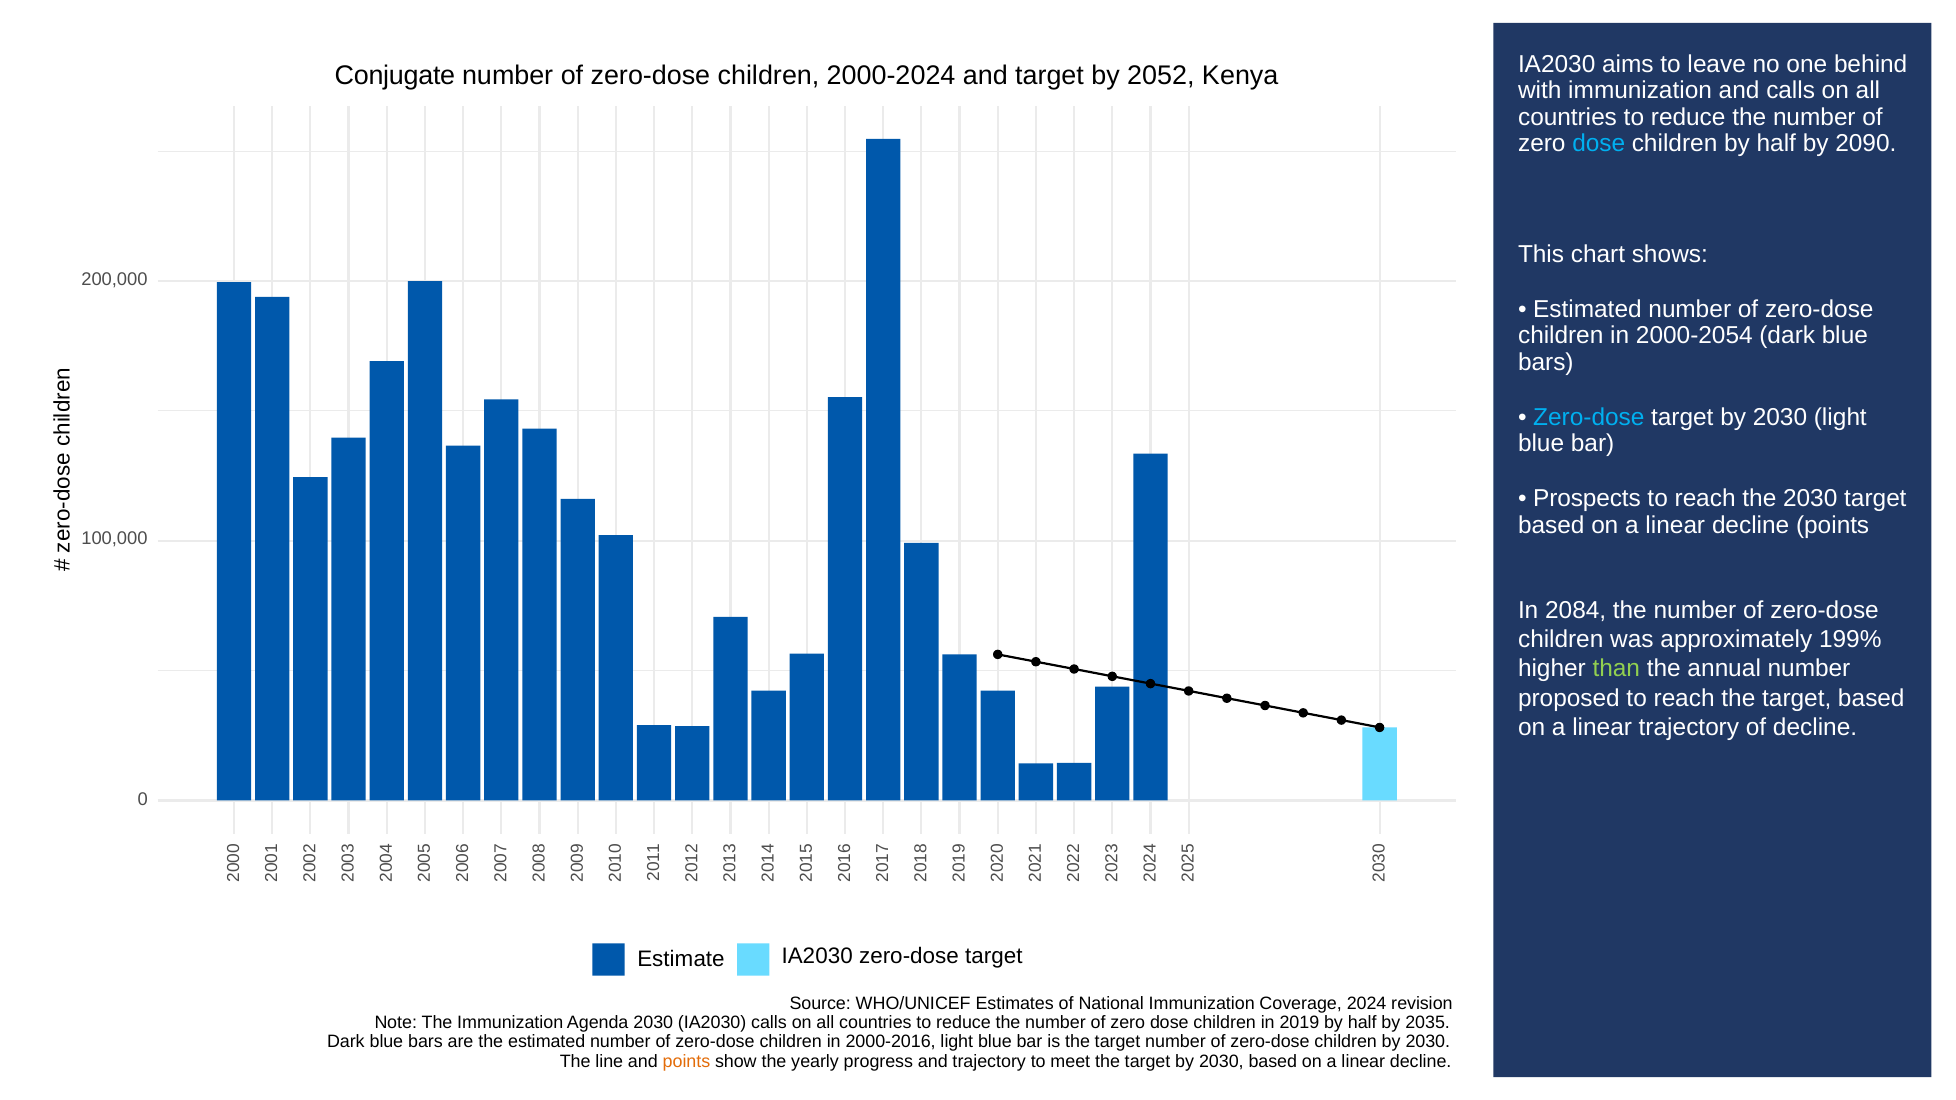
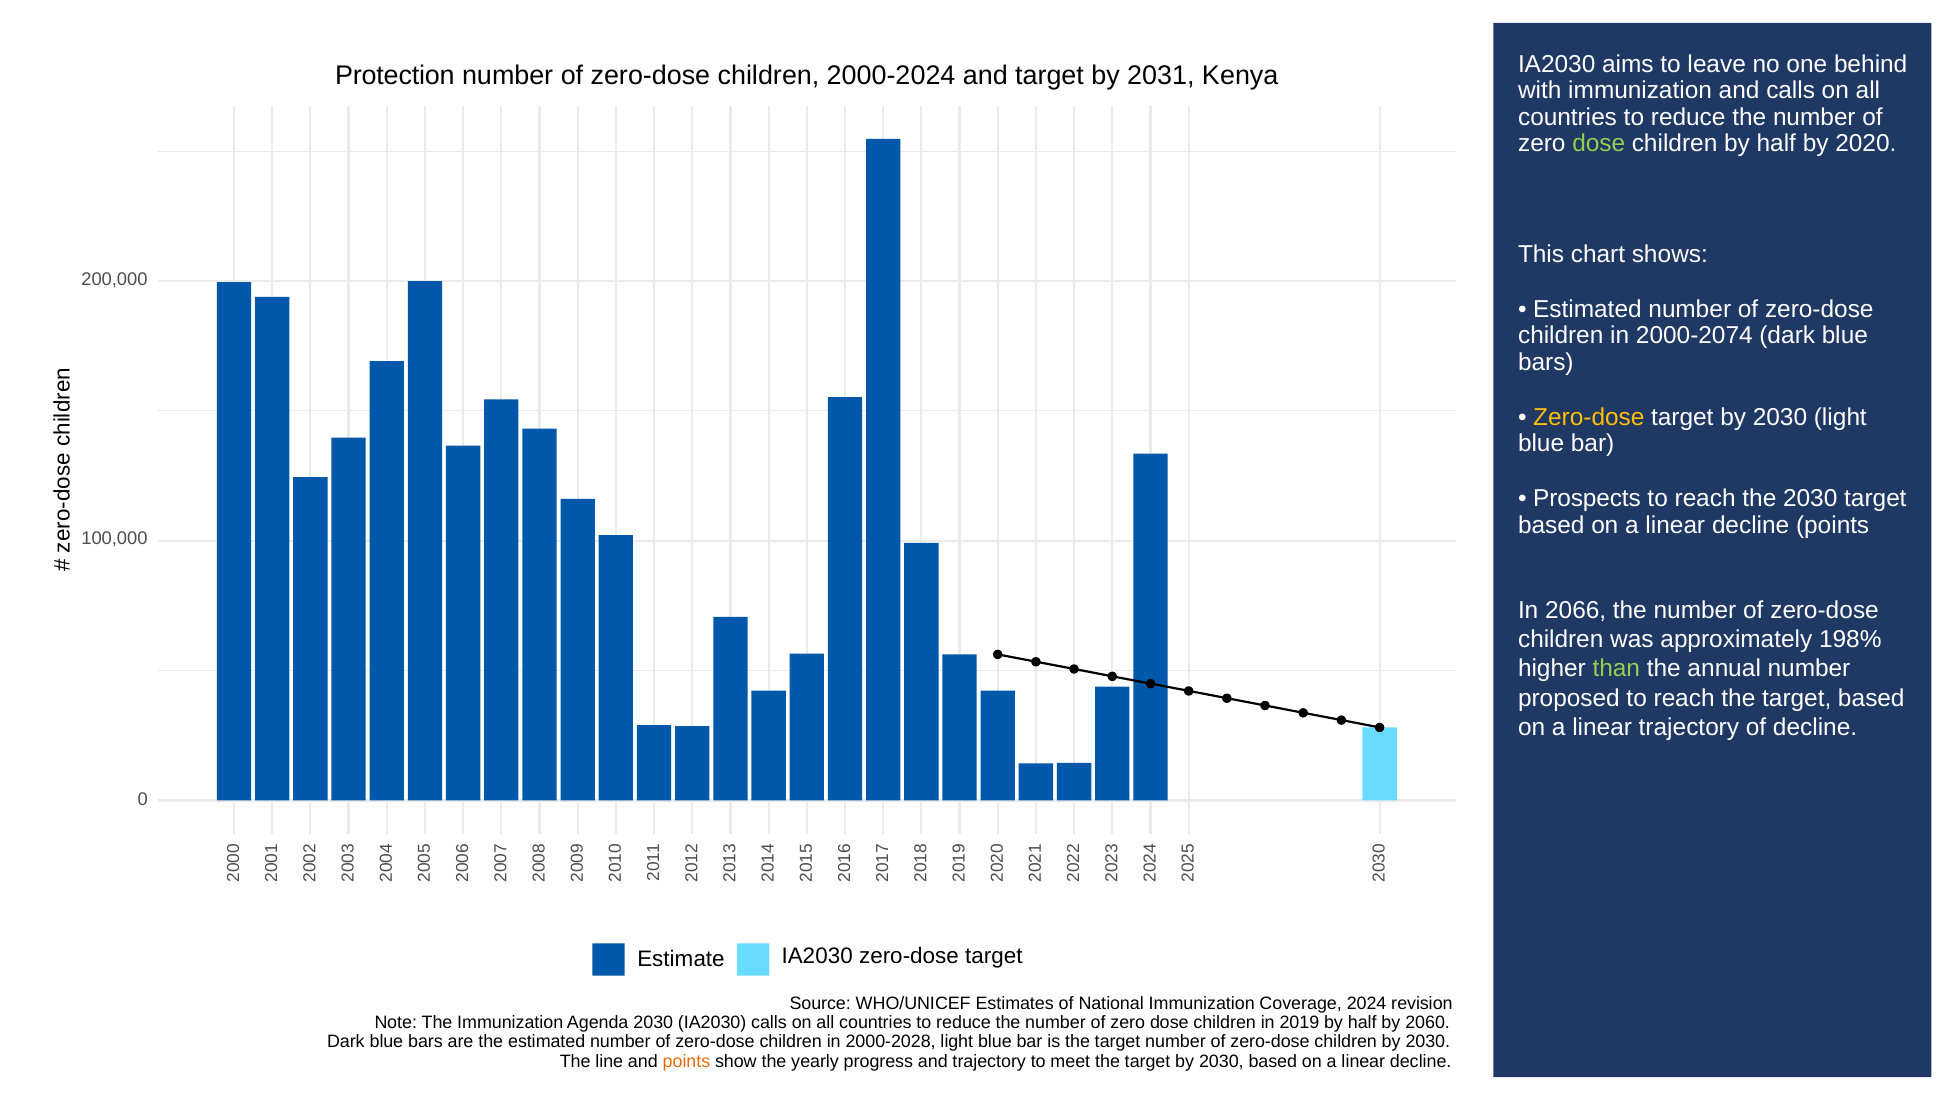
Conjugate: Conjugate -> Protection (395, 76)
2052: 2052 -> 2031 (1161, 76)
dose colour: light blue -> light green (1599, 143)
2090: 2090 -> 2020 (1866, 143)
2000-2054: 2000-2054 -> 2000-2074 (1694, 336)
Zero-dose colour: light blue -> yellow (1589, 417)
2084: 2084 -> 2066 (1576, 610)
199%: 199% -> 198% (1850, 640)
2035: 2035 -> 2060 (1428, 1023)
2000-2016: 2000-2016 -> 2000-2028 (891, 1042)
